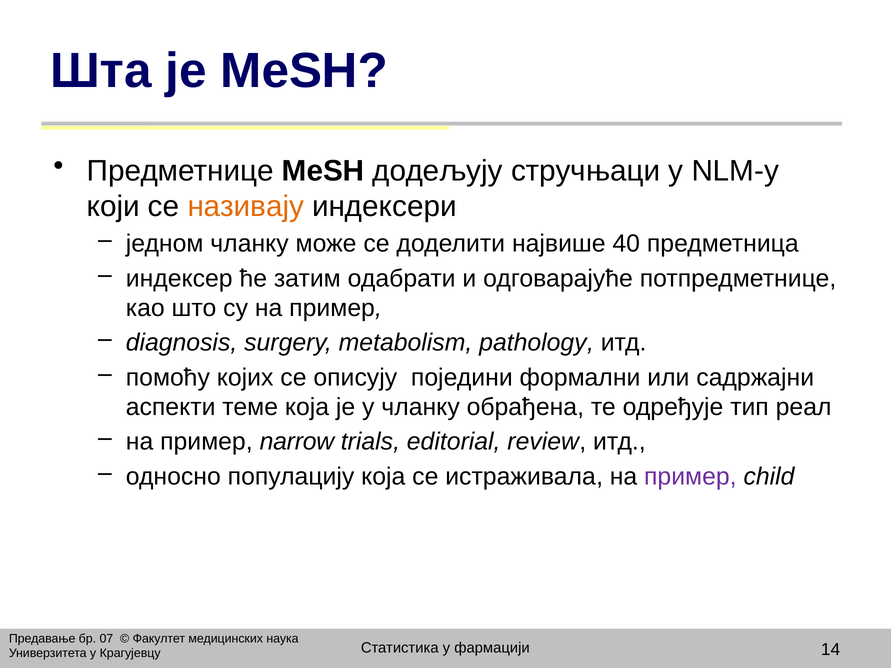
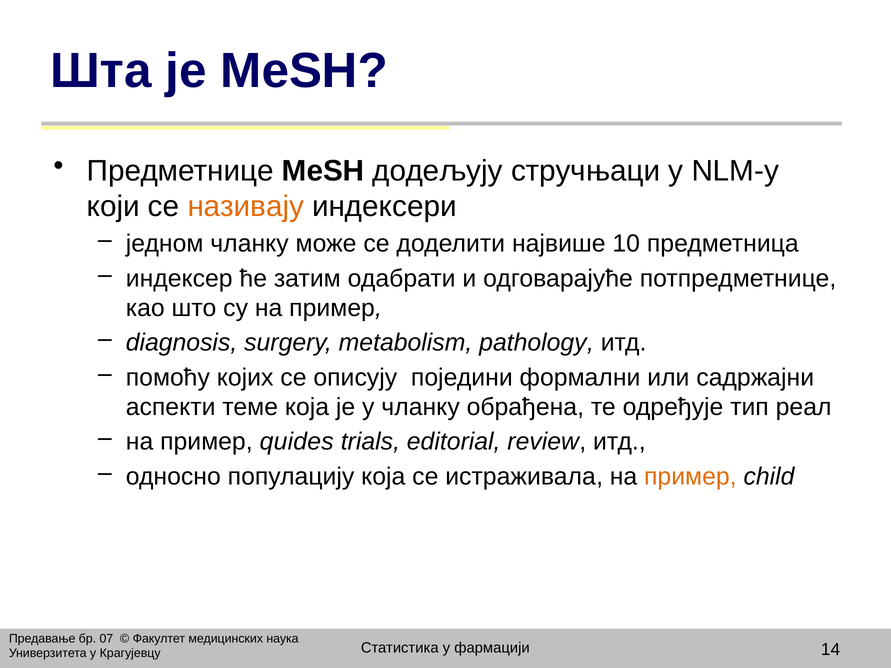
40: 40 -> 10 (626, 244)
narrow: narrow -> quides (297, 442)
пример colour: purple -> orange (690, 477)
